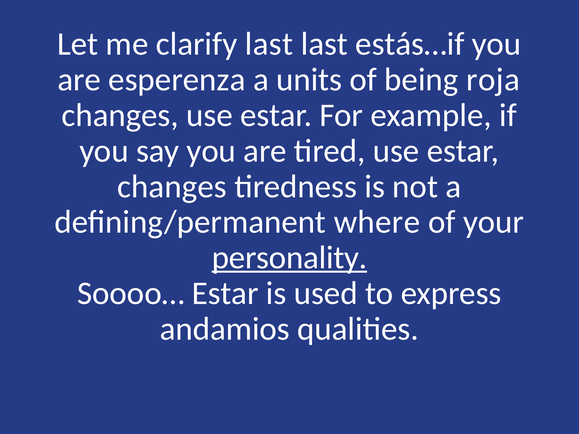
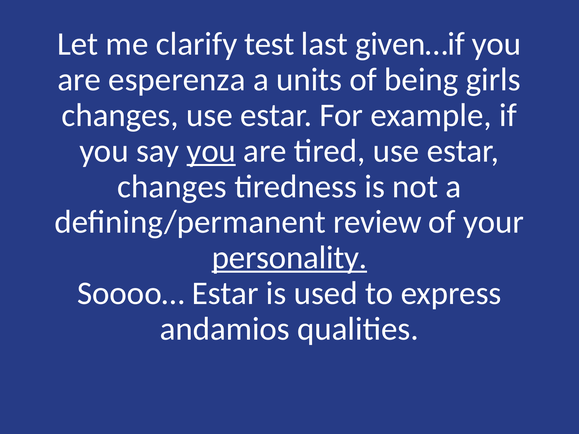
clarify last: last -> test (269, 44)
estás…if: estás…if -> given…if (410, 44)
roja: roja -> girls (493, 80)
you underline: none -> present (211, 151)
where: where -> review (377, 222)
